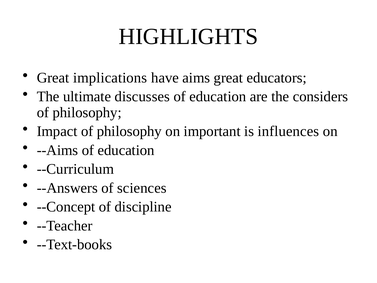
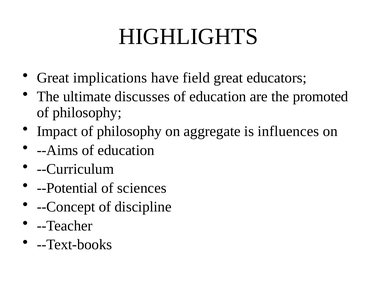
aims: aims -> field (196, 78)
considers: considers -> promoted (321, 97)
important: important -> aggregate (212, 131)
--Answers: --Answers -> --Potential (67, 188)
